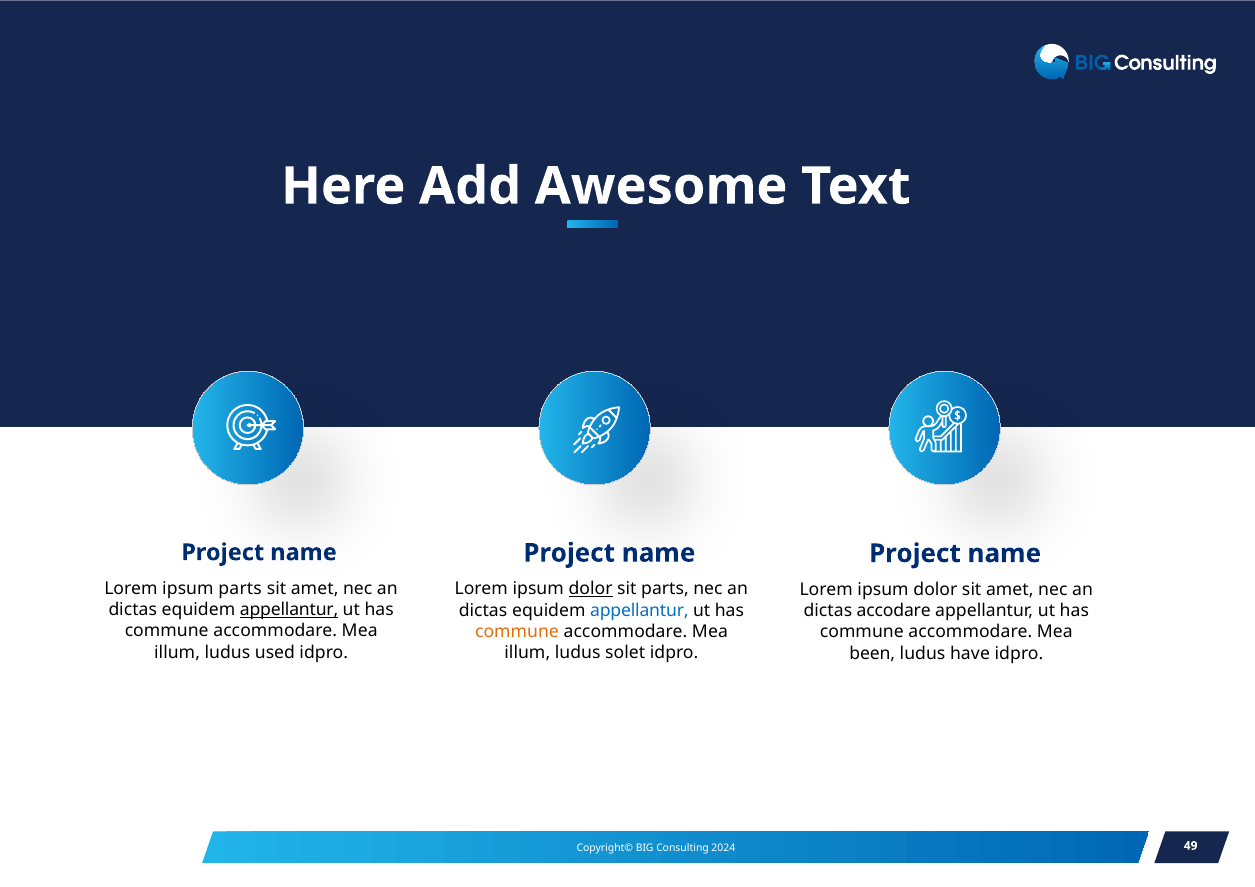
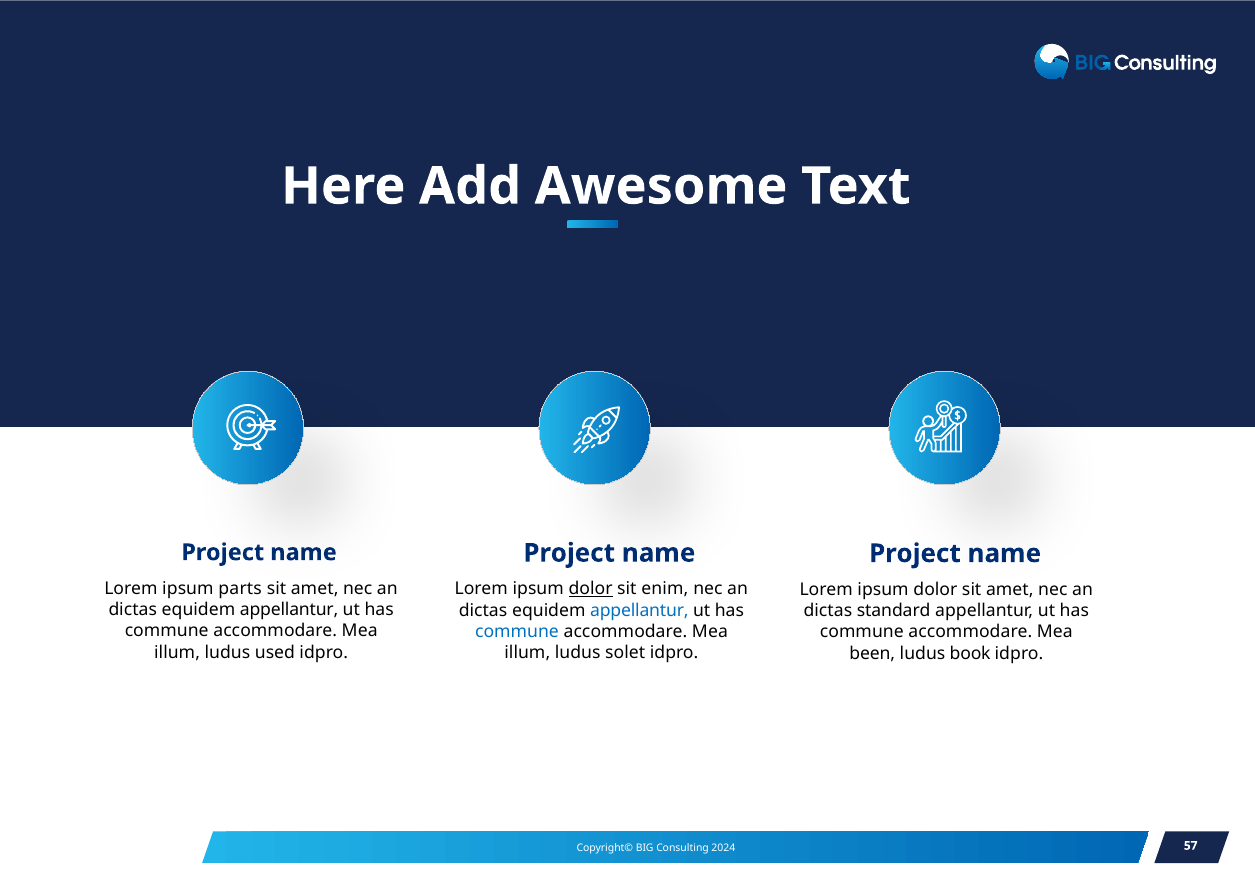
sit parts: parts -> enim (665, 589)
appellantur underline: present -> none (289, 610)
accodare: accodare -> standard (894, 611)
commune colour: orange -> blue (517, 632)
have: have -> book (970, 654)
49: 49 -> 57 (1191, 846)
